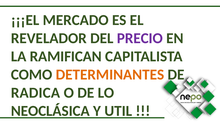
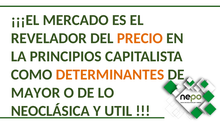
PRECIO colour: purple -> orange (140, 38)
RAMIFICAN: RAMIFICAN -> PRINCIPIOS (66, 56)
RADICA: RADICA -> MAYOR (36, 93)
